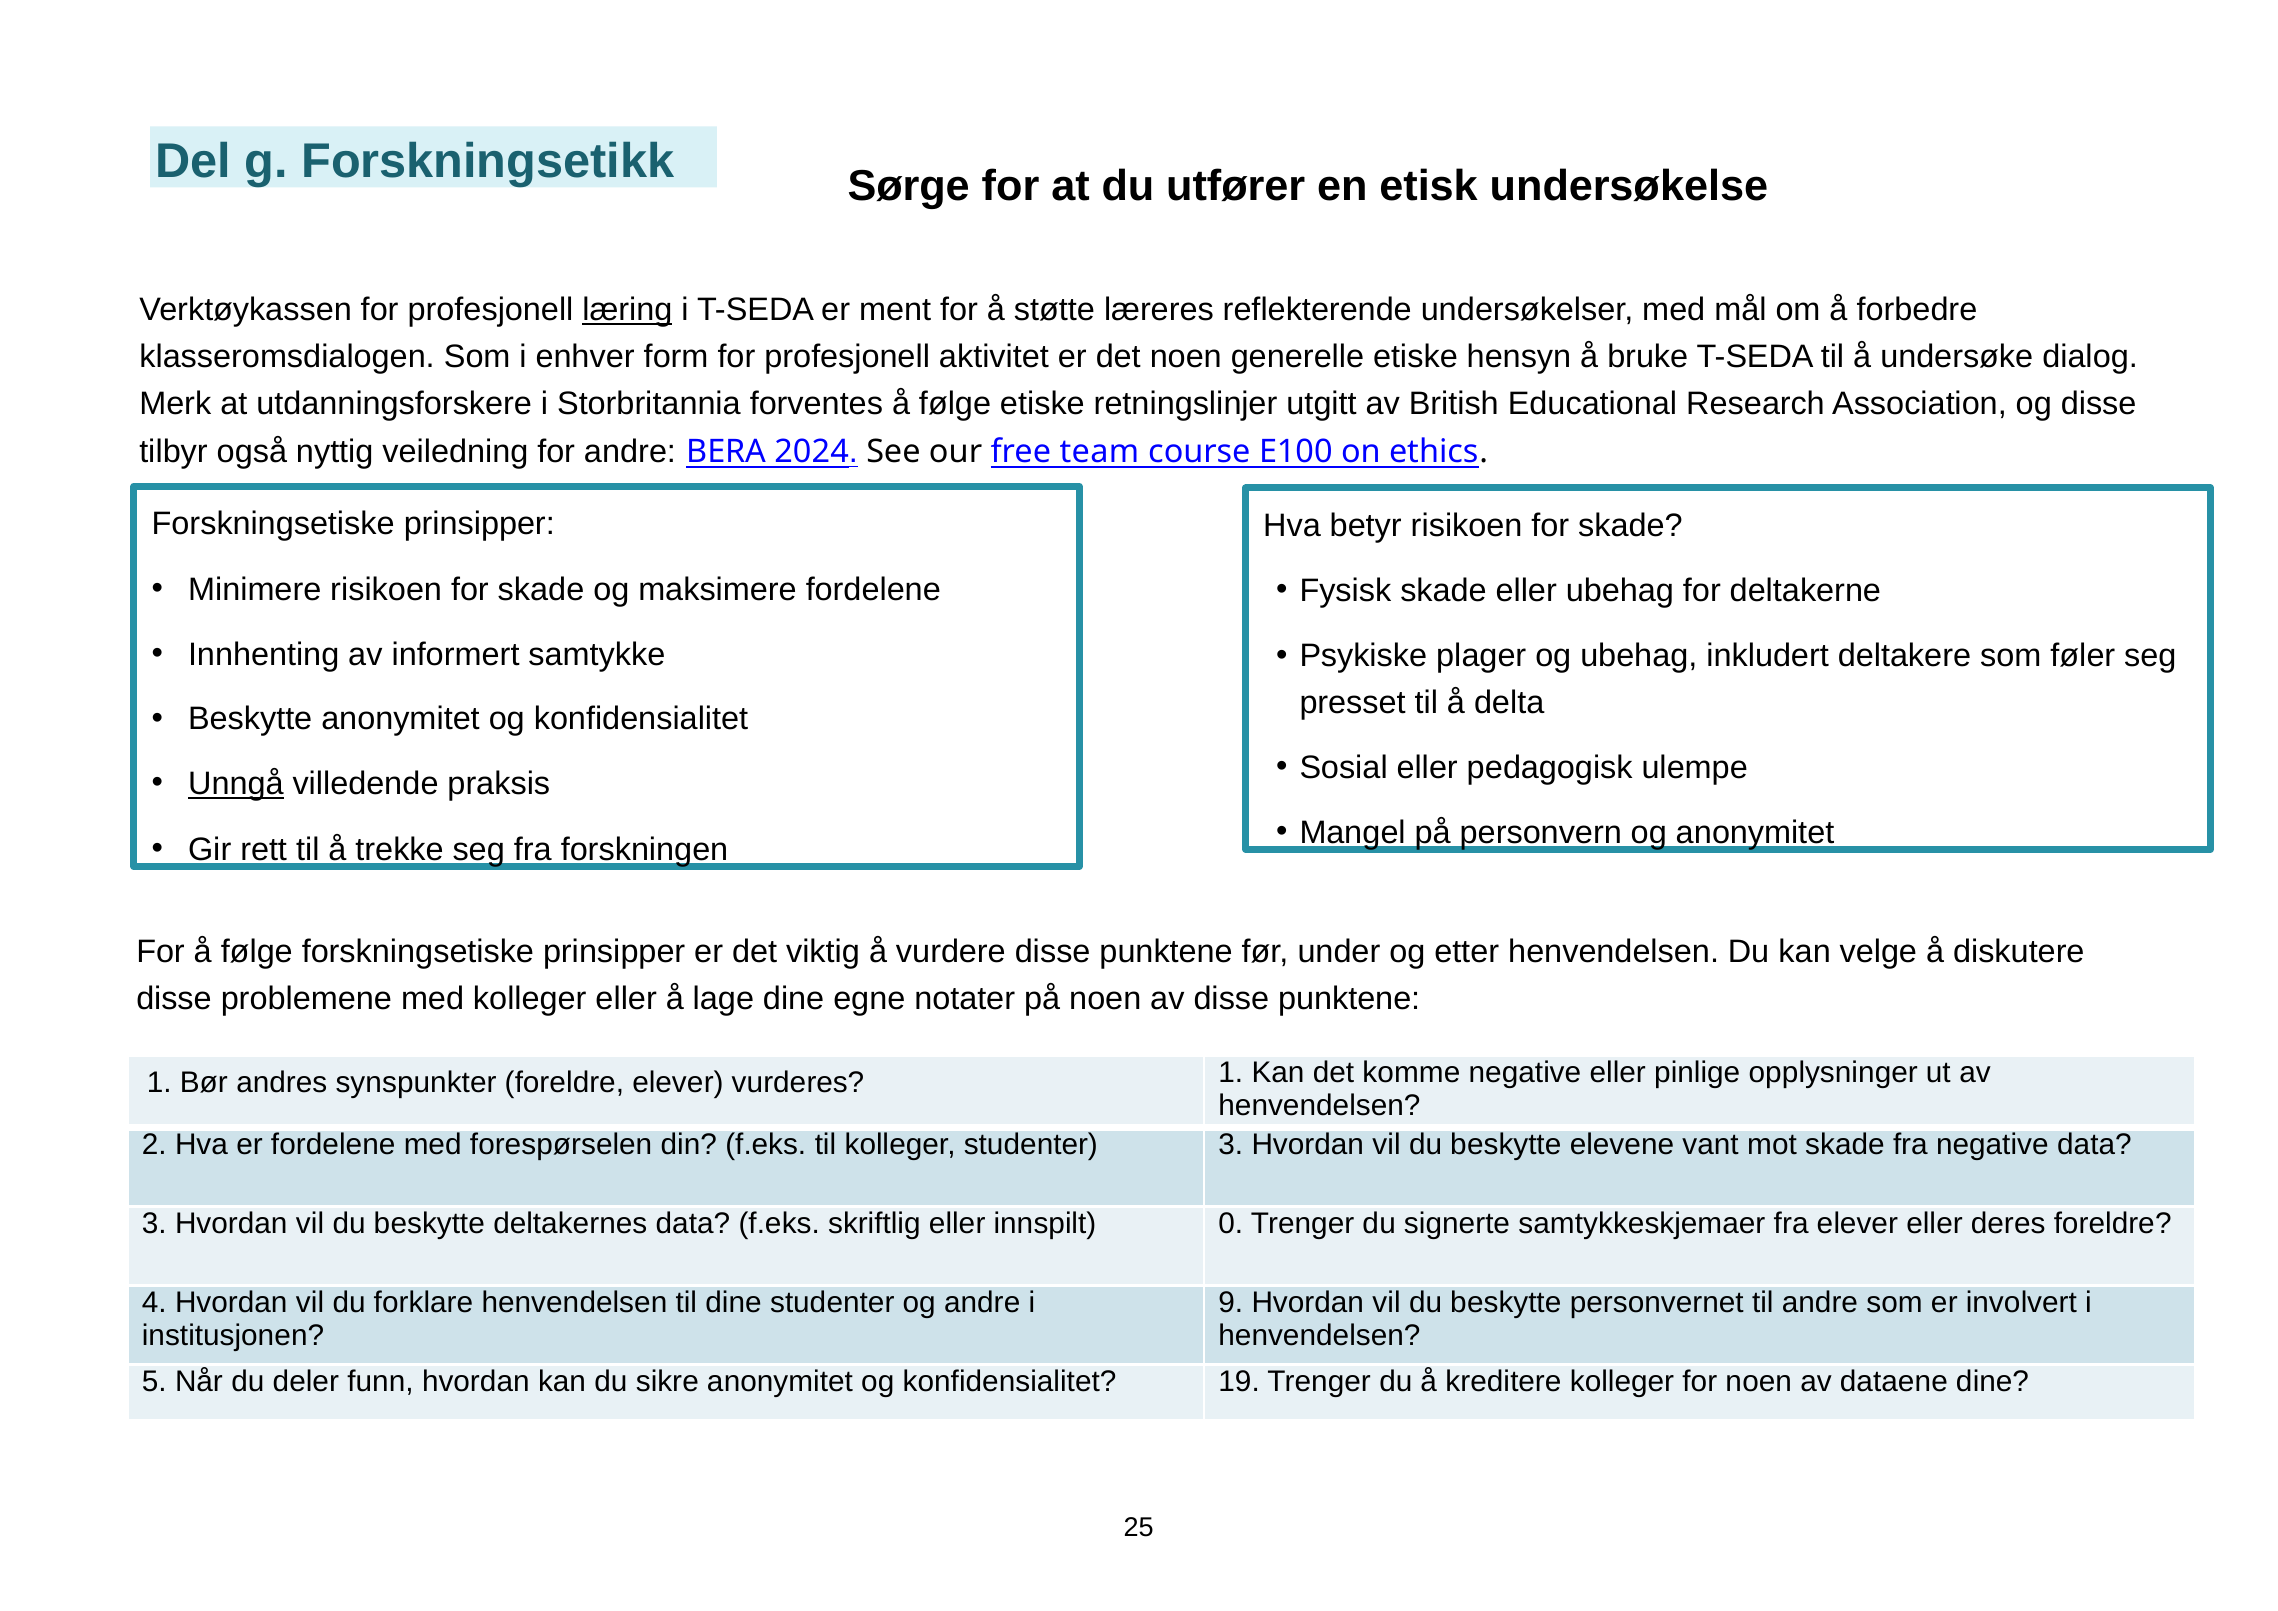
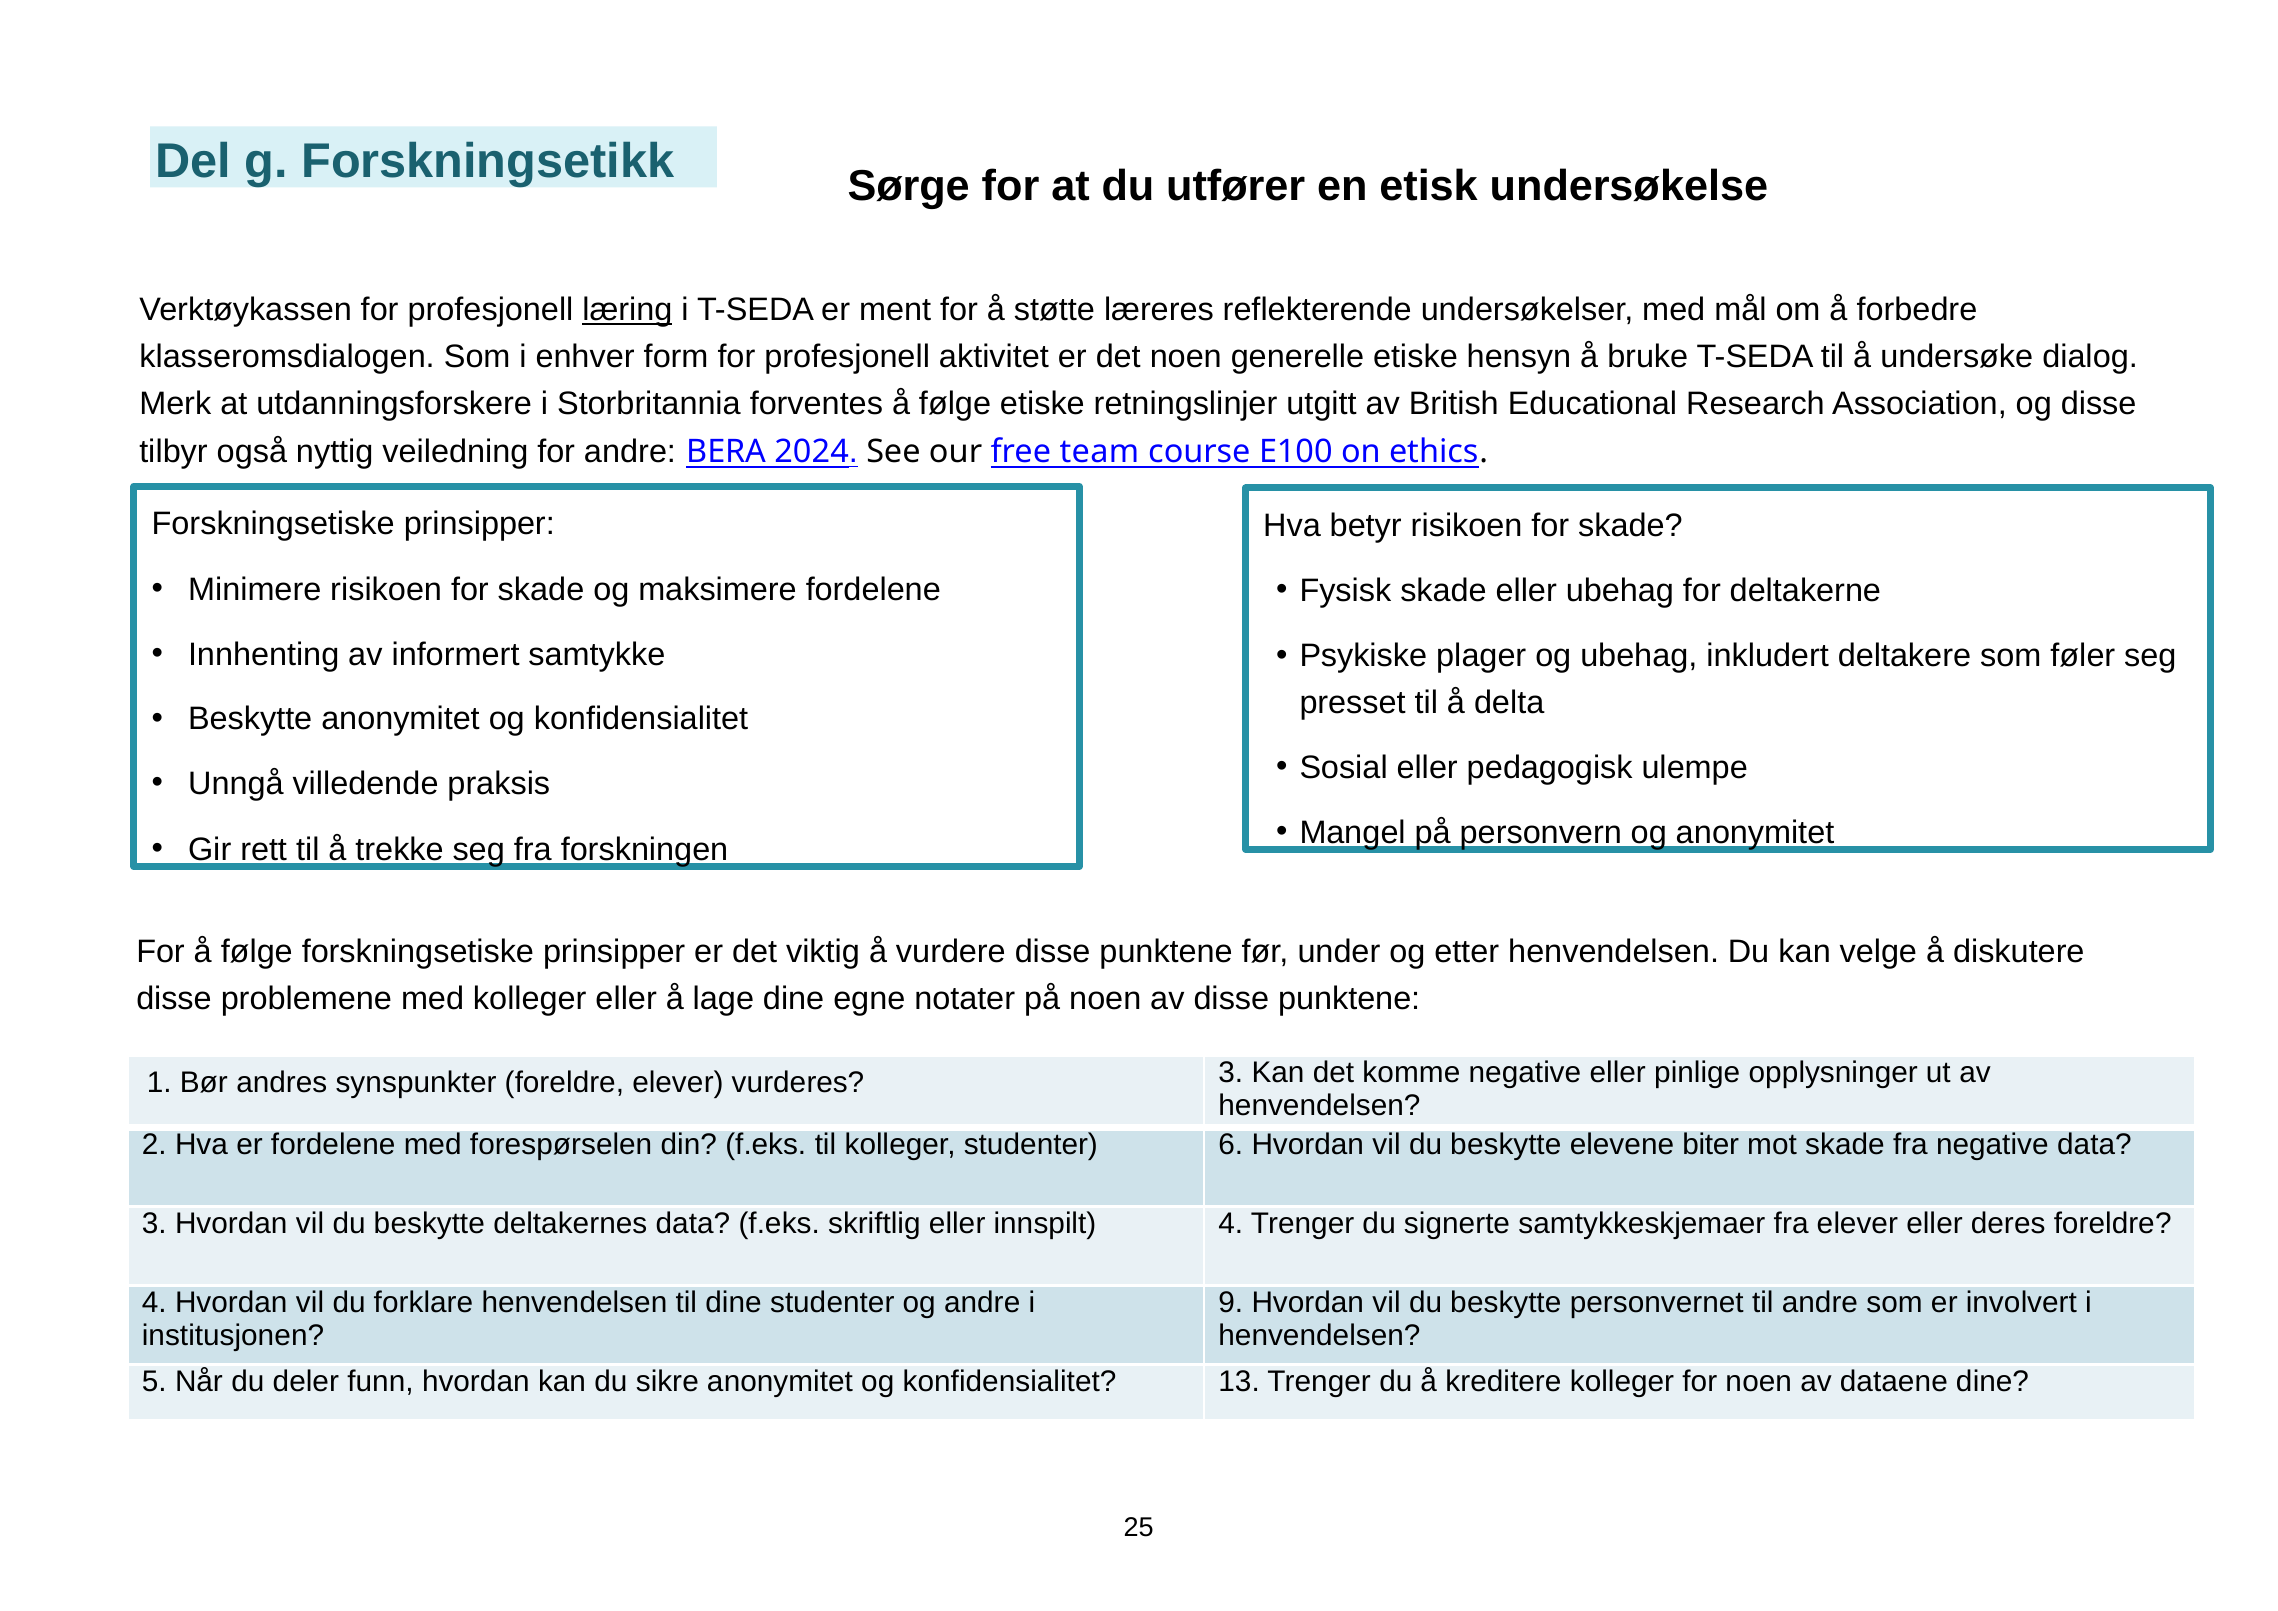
Unngå underline: present -> none (236, 784)
vurderes 1: 1 -> 3 (1231, 1073)
studenter 3: 3 -> 6 (1231, 1145)
vant: vant -> biter (1711, 1145)
innspilt 0: 0 -> 4 (1231, 1224)
19: 19 -> 13 (1239, 1382)
